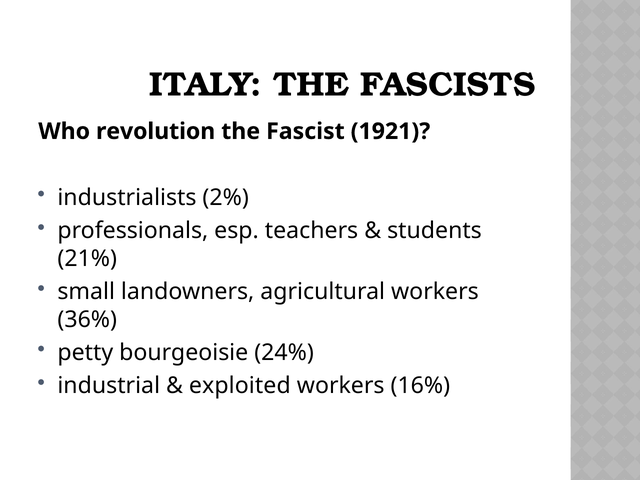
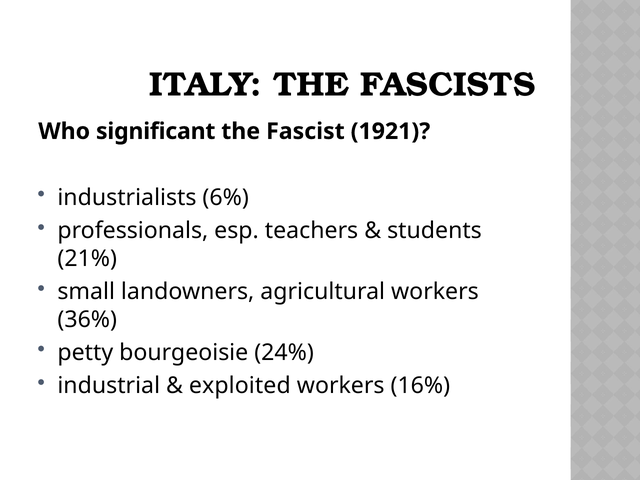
revolution: revolution -> significant (156, 131)
2%: 2% -> 6% (226, 198)
